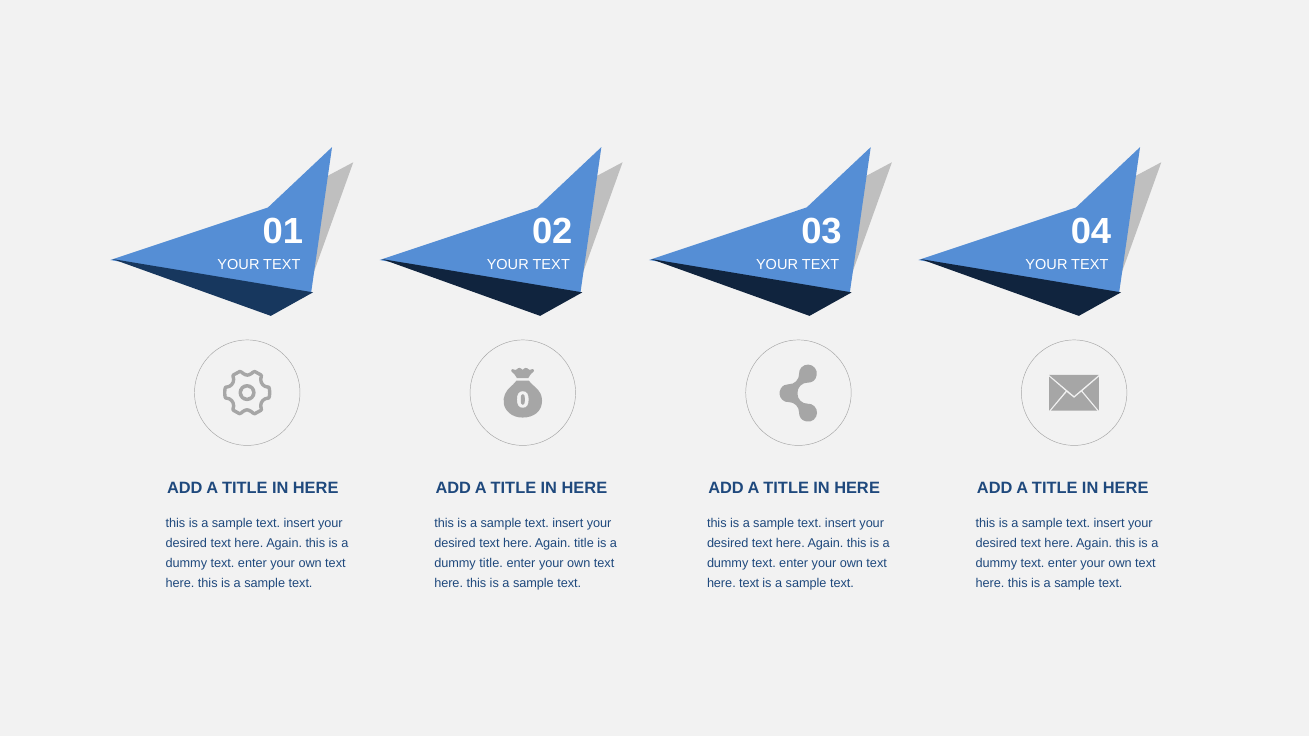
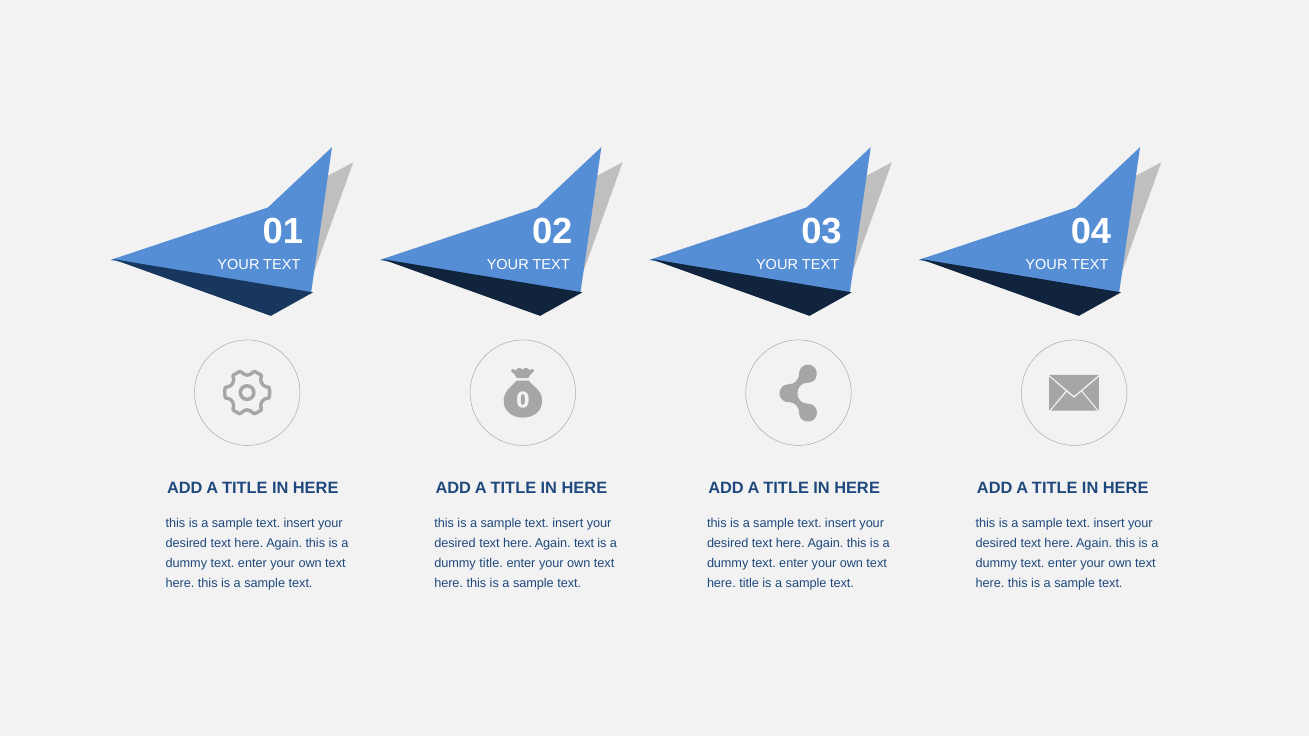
Again title: title -> text (584, 544)
here text: text -> title (749, 584)
